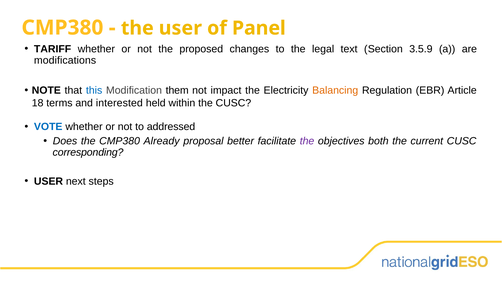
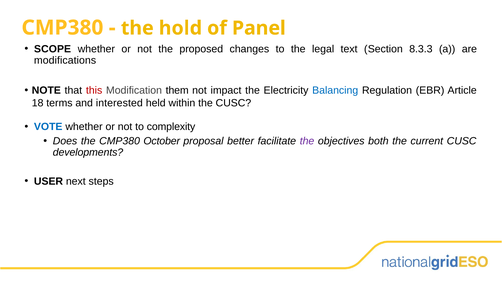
the user: user -> hold (180, 28)
TARIFF: TARIFF -> SCOPE (53, 49)
3.5.9: 3.5.9 -> 8.3.3 (421, 49)
this colour: blue -> red (94, 91)
Balancing colour: orange -> blue (335, 91)
addressed: addressed -> complexity (171, 127)
Already: Already -> October (162, 141)
corresponding: corresponding -> developments (88, 153)
